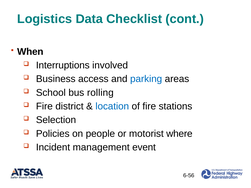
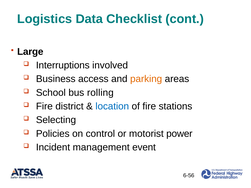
When: When -> Large (30, 52)
parking colour: blue -> orange (146, 79)
Selection: Selection -> Selecting (56, 120)
people: people -> control (100, 134)
where: where -> power (179, 134)
